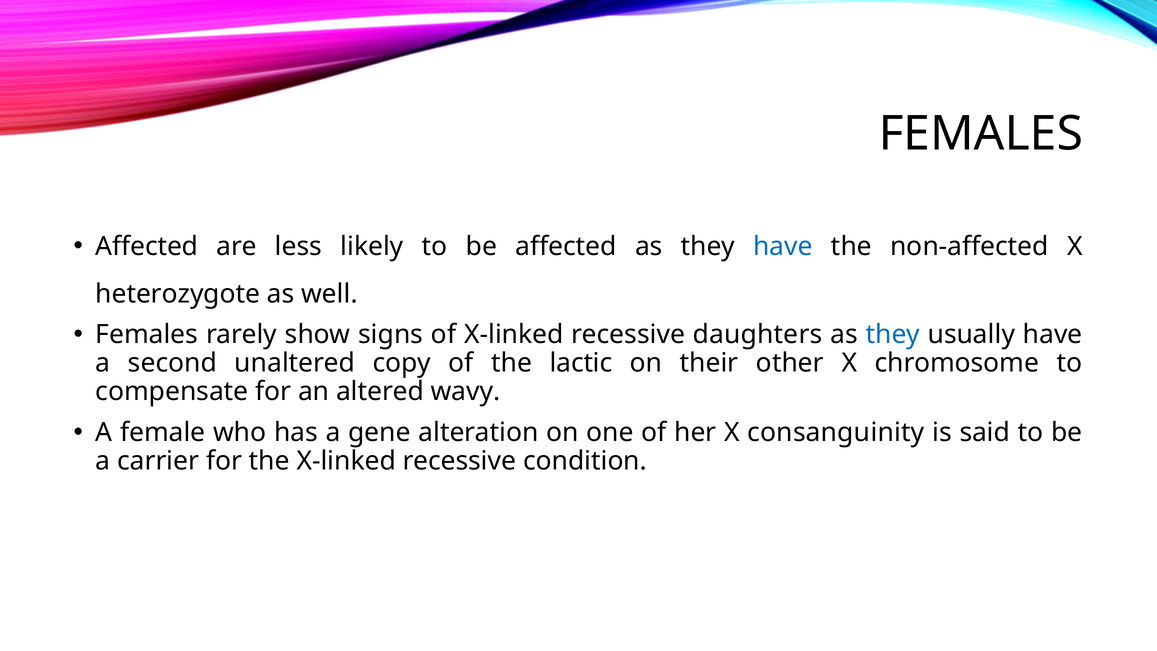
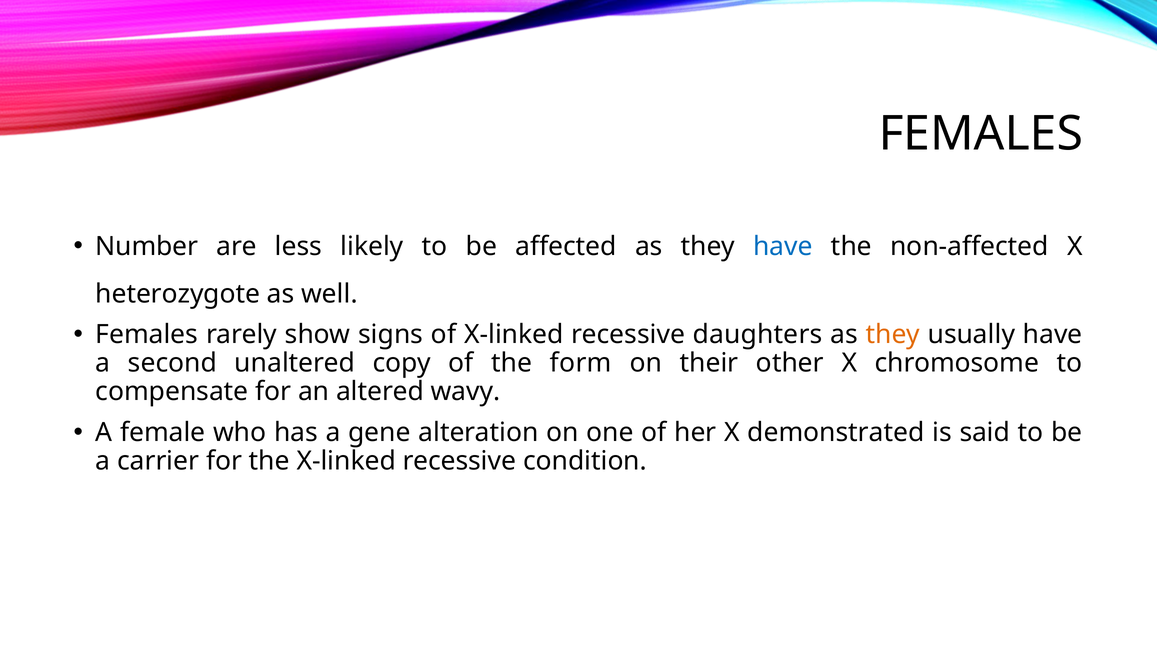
Affected: Affected -> Number (147, 246)
they colour: blue -> orange (893, 334)
lactic: lactic -> form (581, 363)
consanguinity: consanguinity -> demonstrated (836, 432)
